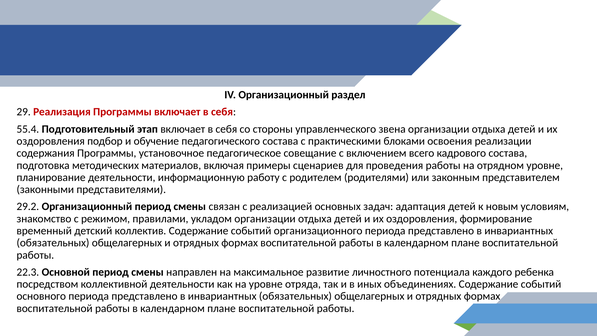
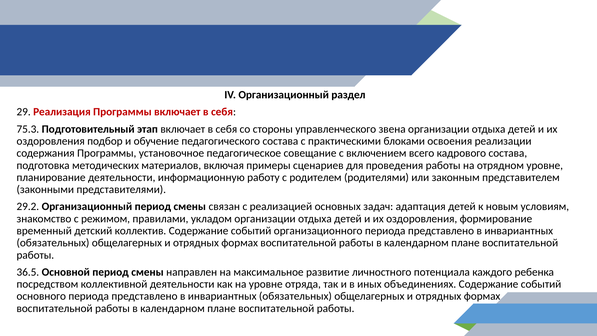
55.4: 55.4 -> 75.3 (28, 129)
22.3: 22.3 -> 36.5 (28, 272)
